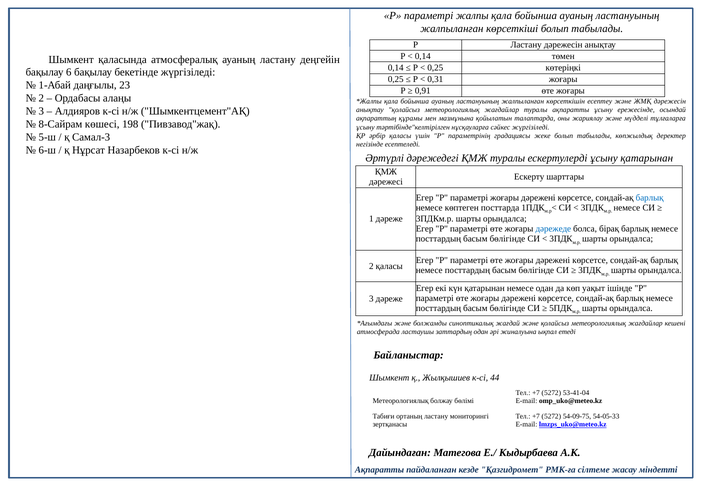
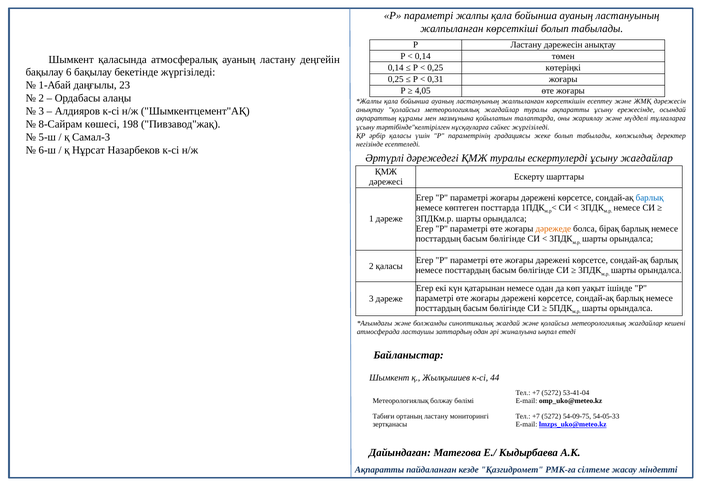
0,91: 0,91 -> 4,05 (423, 91)
ұсыну қатарынан: қатарынан -> жағдайлар (647, 158)
дәрежеде colour: blue -> orange (553, 229)
